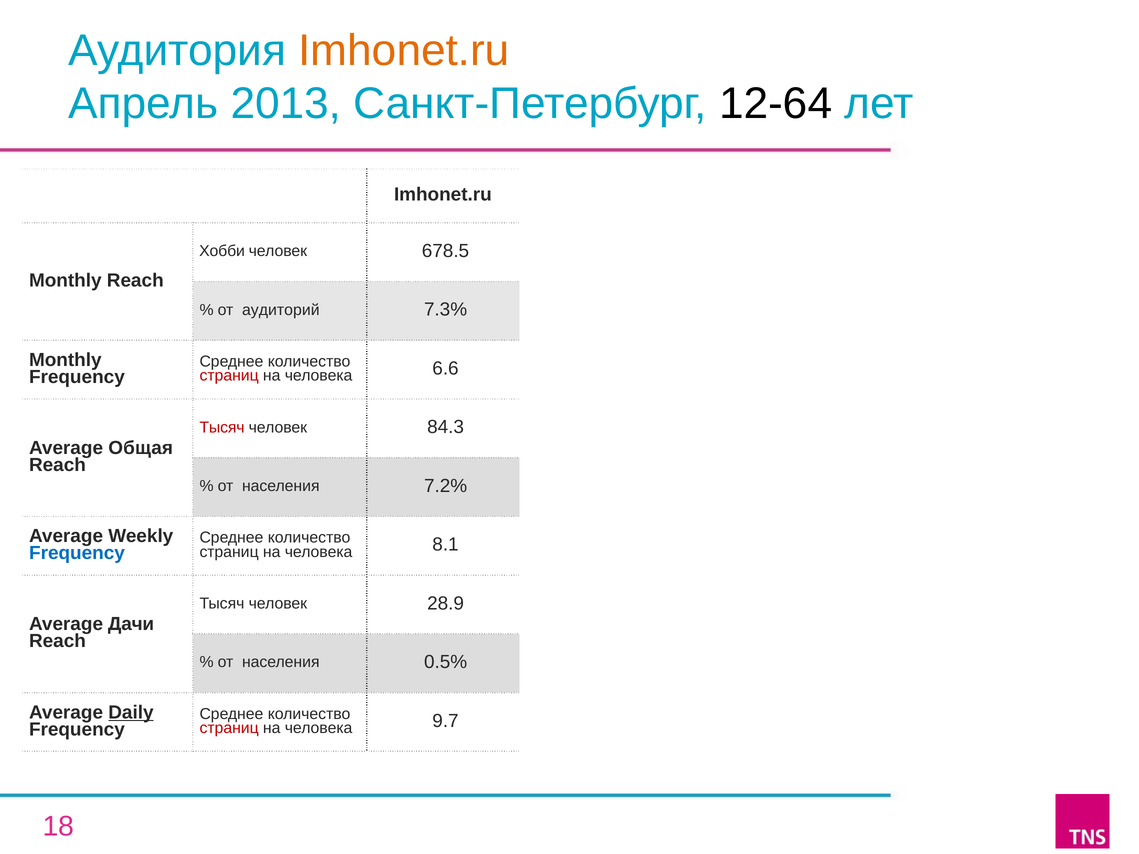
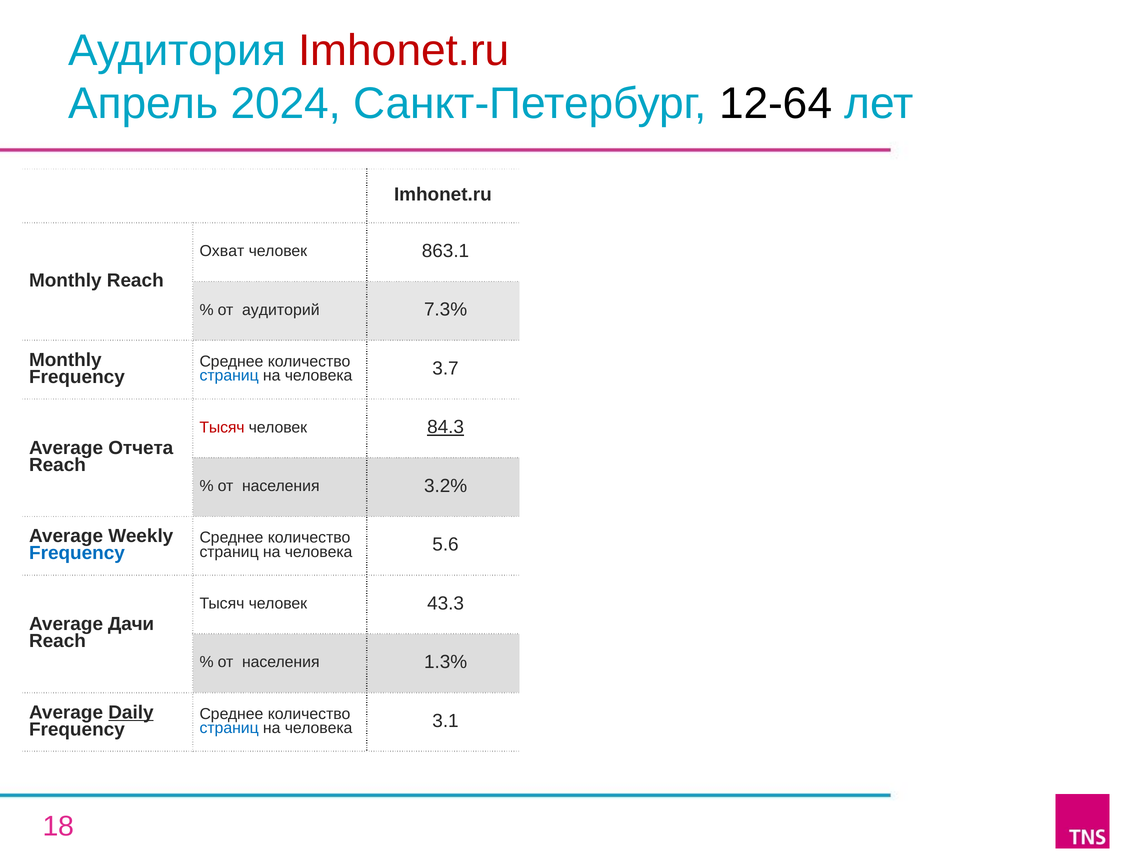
Imhonet.ru colour: orange -> red (404, 50)
2013: 2013 -> 2024 (286, 104)
Хобби: Хобби -> Охват (222, 251)
678.5: 678.5 -> 863.1 (445, 251)
страниц colour: red -> blue (229, 376)
6.6: 6.6 -> 3.7 (446, 369)
84.3 underline: none -> present (446, 427)
Общая: Общая -> Отчета (141, 448)
7.2%: 7.2% -> 3.2% (446, 486)
8.1: 8.1 -> 5.6 (446, 545)
28.9: 28.9 -> 43.3 (446, 604)
0.5%: 0.5% -> 1.3% (446, 662)
страниц colour: red -> blue (229, 728)
9.7: 9.7 -> 3.1 (446, 721)
